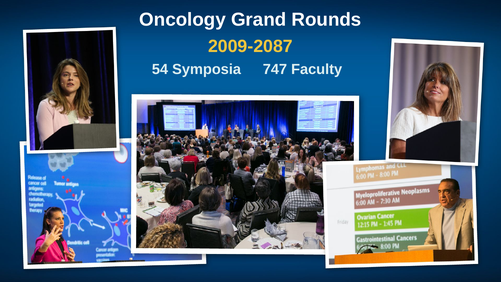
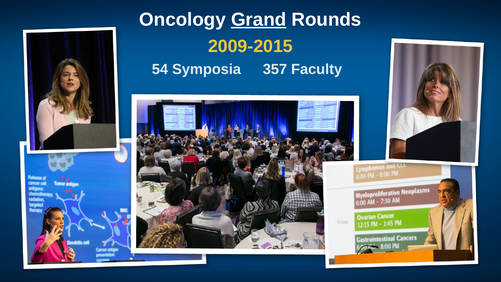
Grand underline: none -> present (259, 20)
2009-2087: 2009-2087 -> 2009-2015 (250, 46)
747: 747 -> 357 (275, 69)
